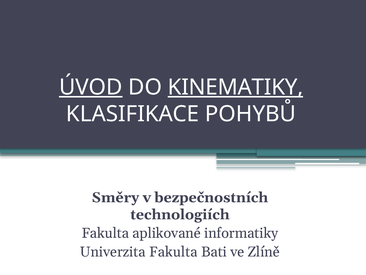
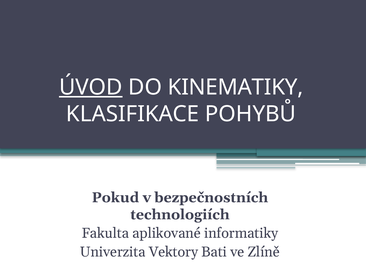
KINEMATIKY underline: present -> none (235, 87)
Směry: Směry -> Pokud (115, 197)
Univerzita Fakulta: Fakulta -> Vektory (173, 251)
